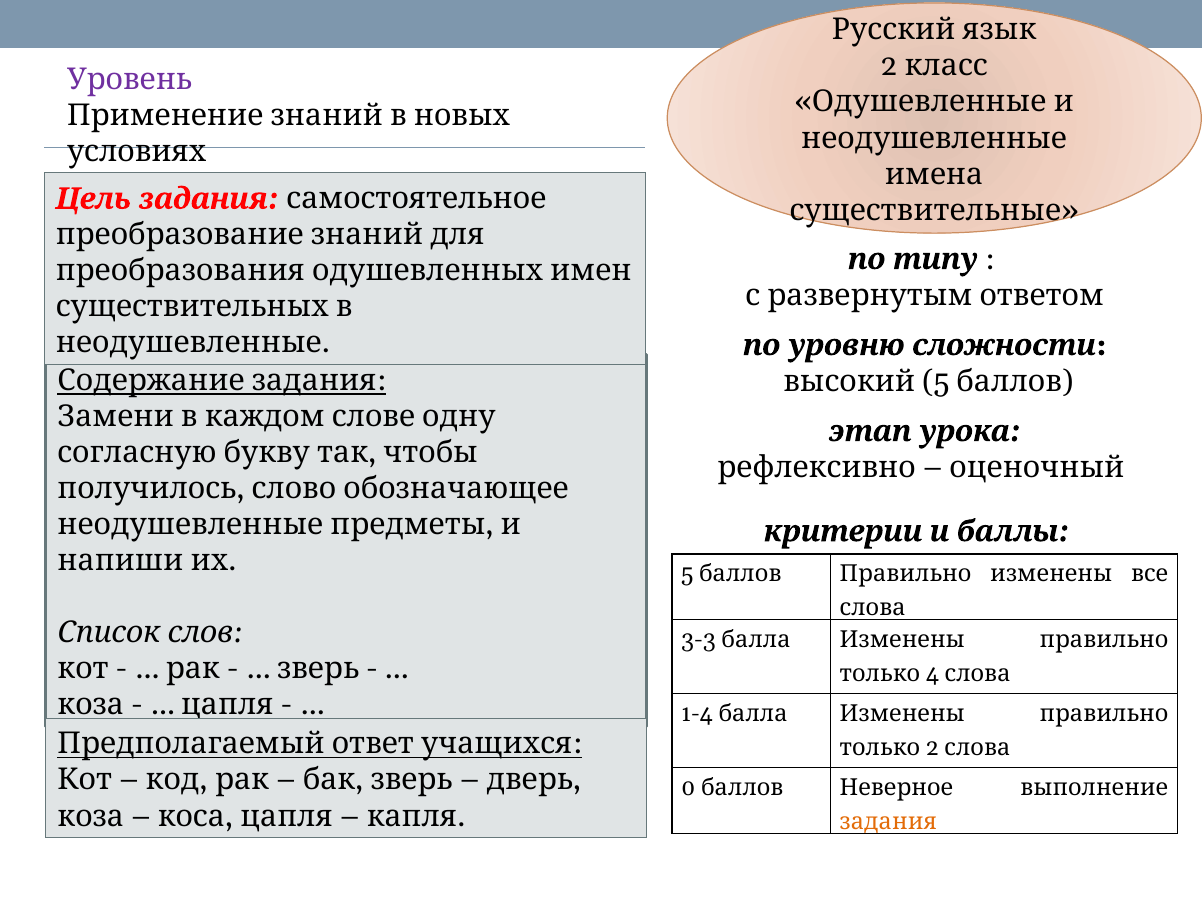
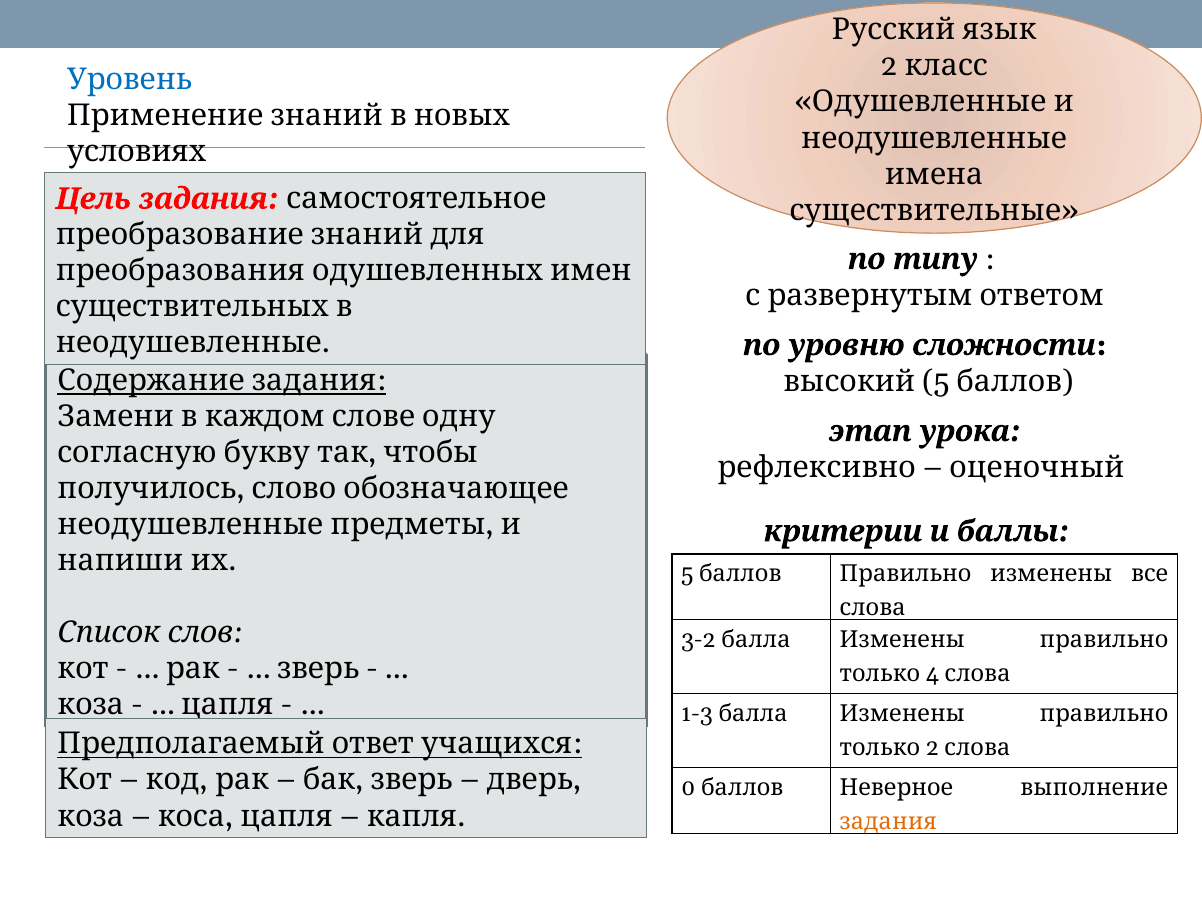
Уровень colour: purple -> blue (130, 79)
3-3: 3-3 -> 3-2 (698, 640)
1-4: 1-4 -> 1-3 (697, 714)
